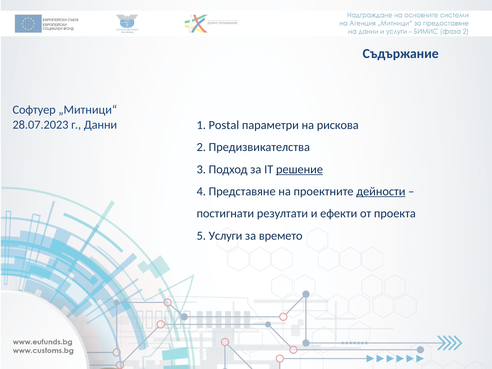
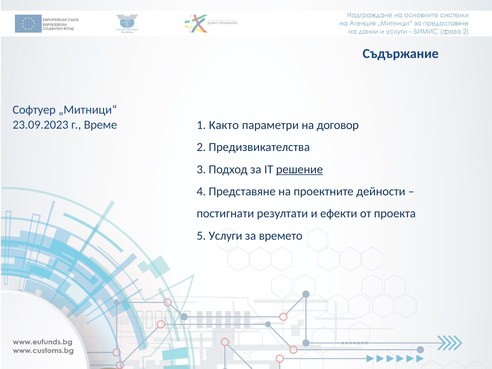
28.07.2023: 28.07.2023 -> 23.09.2023 (40, 125)
Данни: Данни -> Време (101, 125)
Postal: Postal -> Както (224, 125)
рискова: рискова -> договор (338, 125)
дейности underline: present -> none (381, 191)
